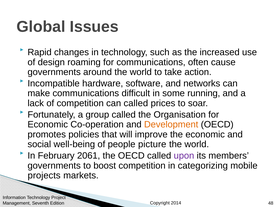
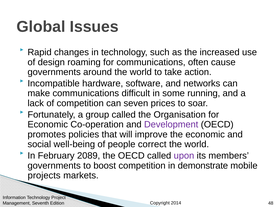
can called: called -> seven (136, 103)
Development colour: orange -> purple (171, 124)
picture: picture -> correct (152, 144)
2061: 2061 -> 2089 (89, 156)
categorizing: categorizing -> demonstrate (203, 166)
